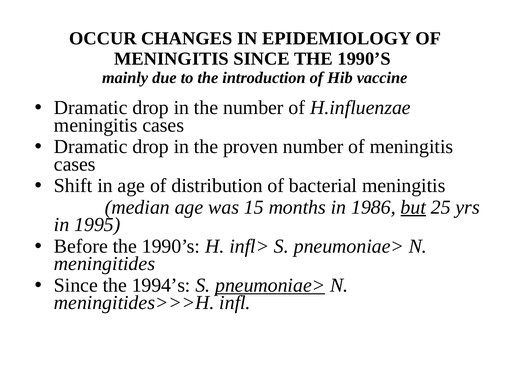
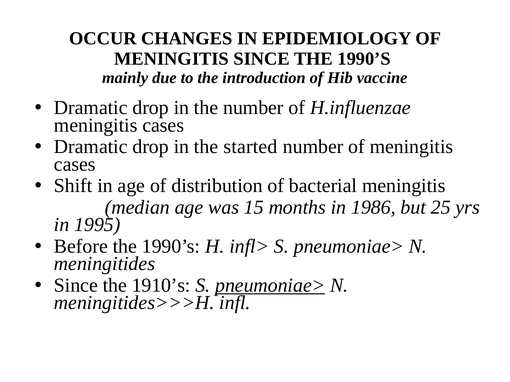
proven: proven -> started (250, 147)
but underline: present -> none (413, 207)
1994’s: 1994’s -> 1910’s (161, 286)
